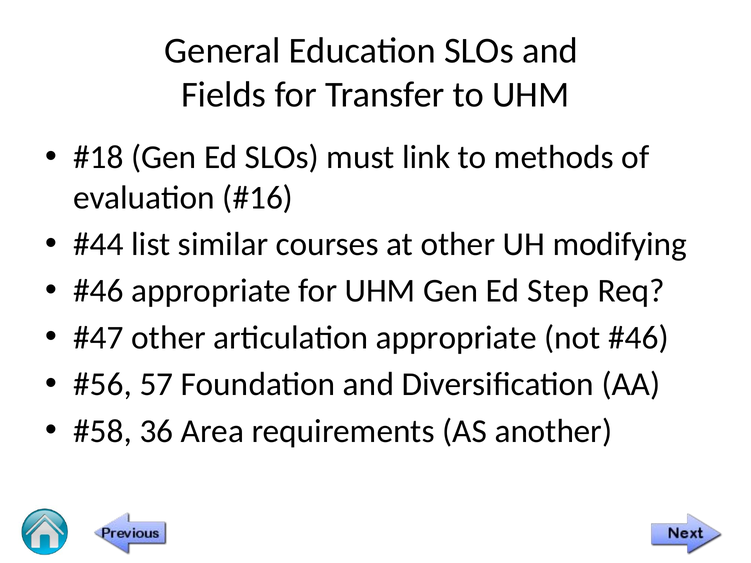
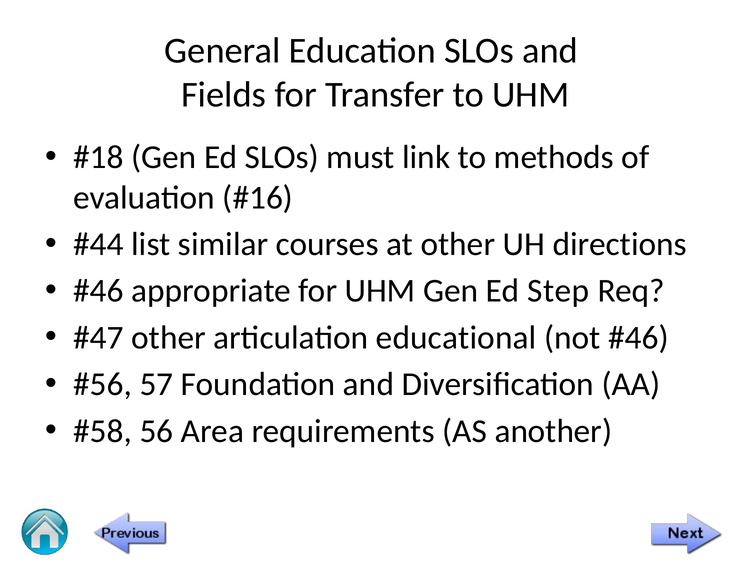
modifying: modifying -> directions (620, 244)
articulation appropriate: appropriate -> educational (456, 338)
36: 36 -> 56 (156, 431)
